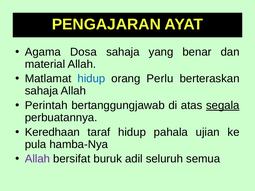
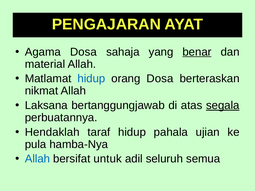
benar underline: none -> present (197, 52)
orang Perlu: Perlu -> Dosa (160, 79)
sahaja: sahaja -> nikmat (42, 91)
Perintah: Perintah -> Laksana (46, 105)
Keredhaan: Keredhaan -> Hendaklah (52, 132)
Allah colour: purple -> blue (37, 159)
buruk: buruk -> untuk (108, 159)
